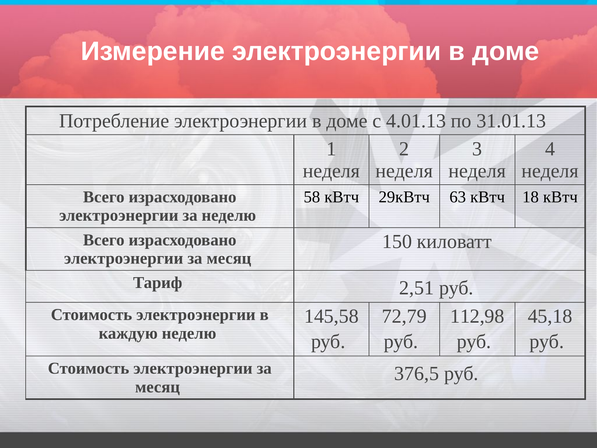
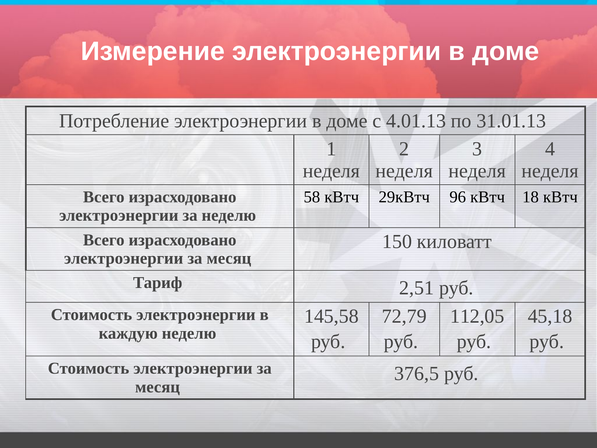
63: 63 -> 96 (458, 197)
112,98: 112,98 -> 112,05 (477, 316)
